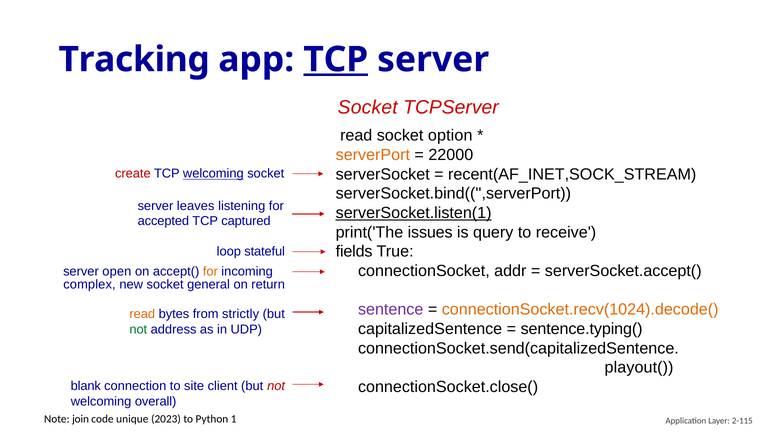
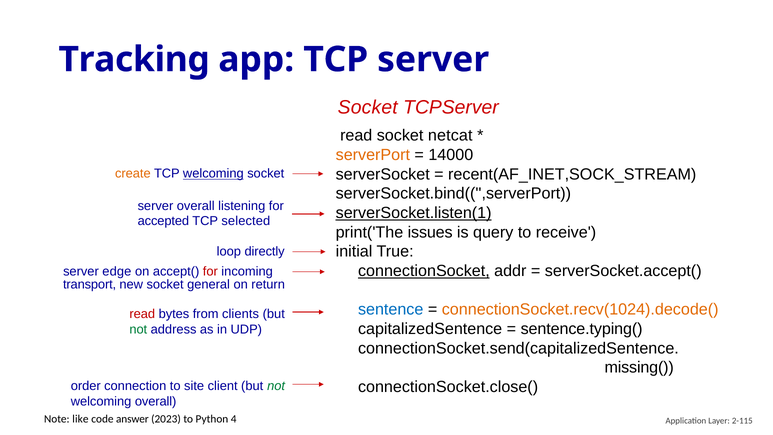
TCP underline: present -> none (336, 59)
option: option -> netcat (450, 136)
22000: 22000 -> 14000 (451, 155)
create colour: red -> orange (133, 174)
server leaves: leaves -> overall (196, 206)
captured: captured -> selected (246, 221)
fields: fields -> initial (354, 252)
stateful: stateful -> directly (265, 251)
connectionSocket underline: none -> present (424, 271)
open: open -> edge (117, 271)
for colour: orange -> red (210, 271)
complex: complex -> transport (90, 284)
sentence colour: purple -> blue (391, 310)
read colour: orange -> red (142, 314)
strictly: strictly -> clients (241, 314)
playout(: playout( -> missing( (639, 367)
blank: blank -> order (86, 386)
not colour: red -> green (276, 386)
join: join -> like (80, 419)
unique: unique -> answer (132, 419)
1: 1 -> 4 (234, 419)
